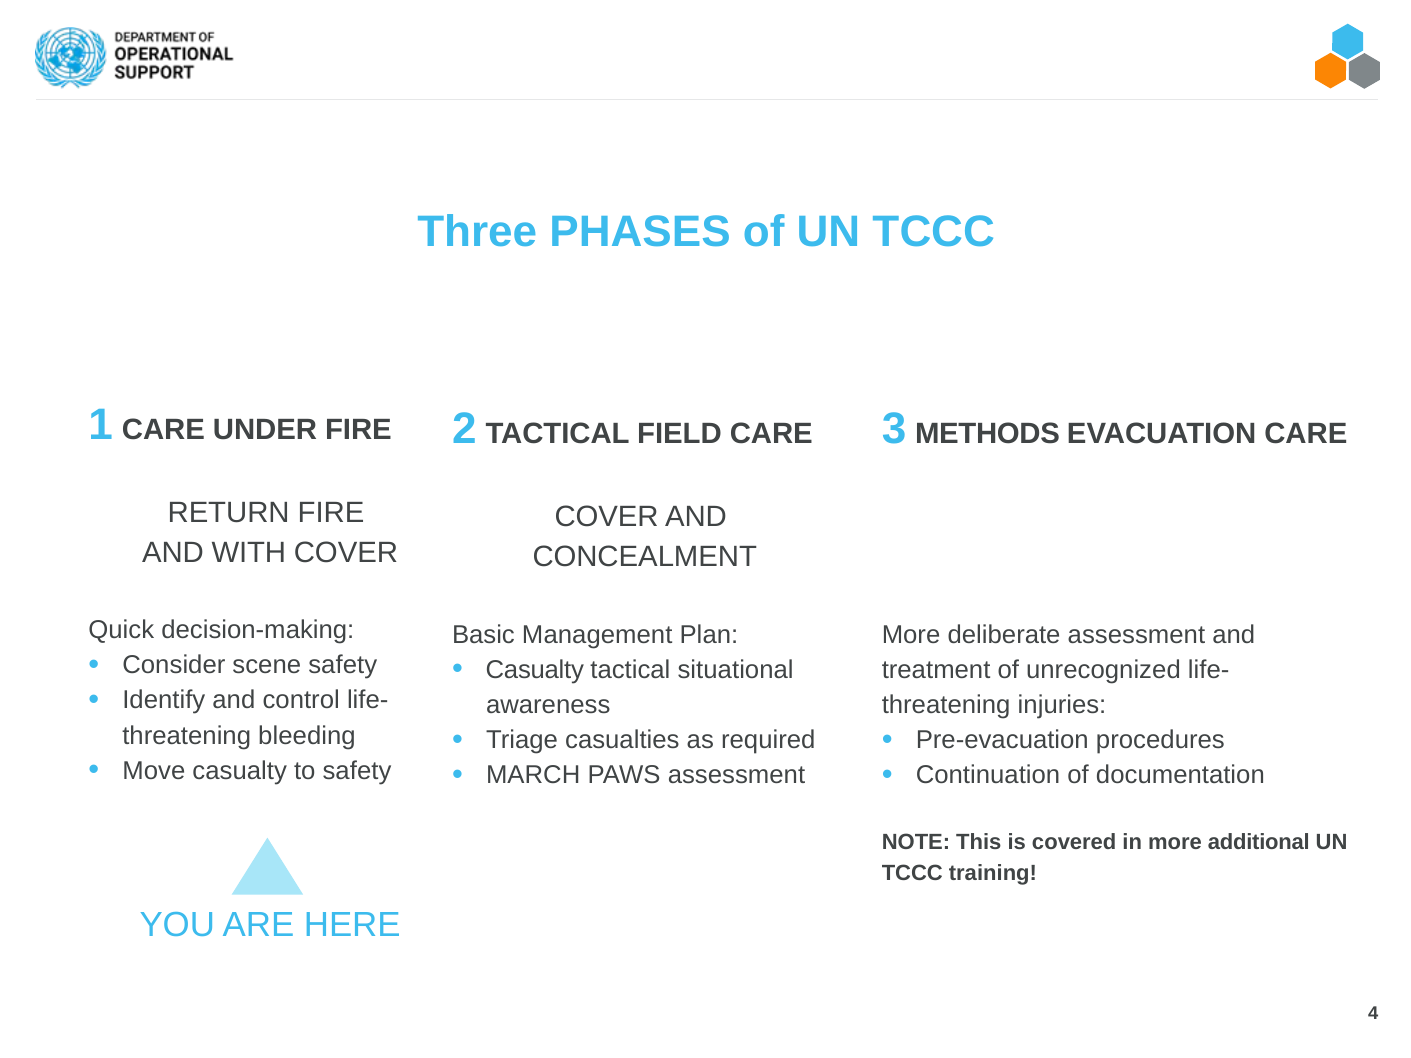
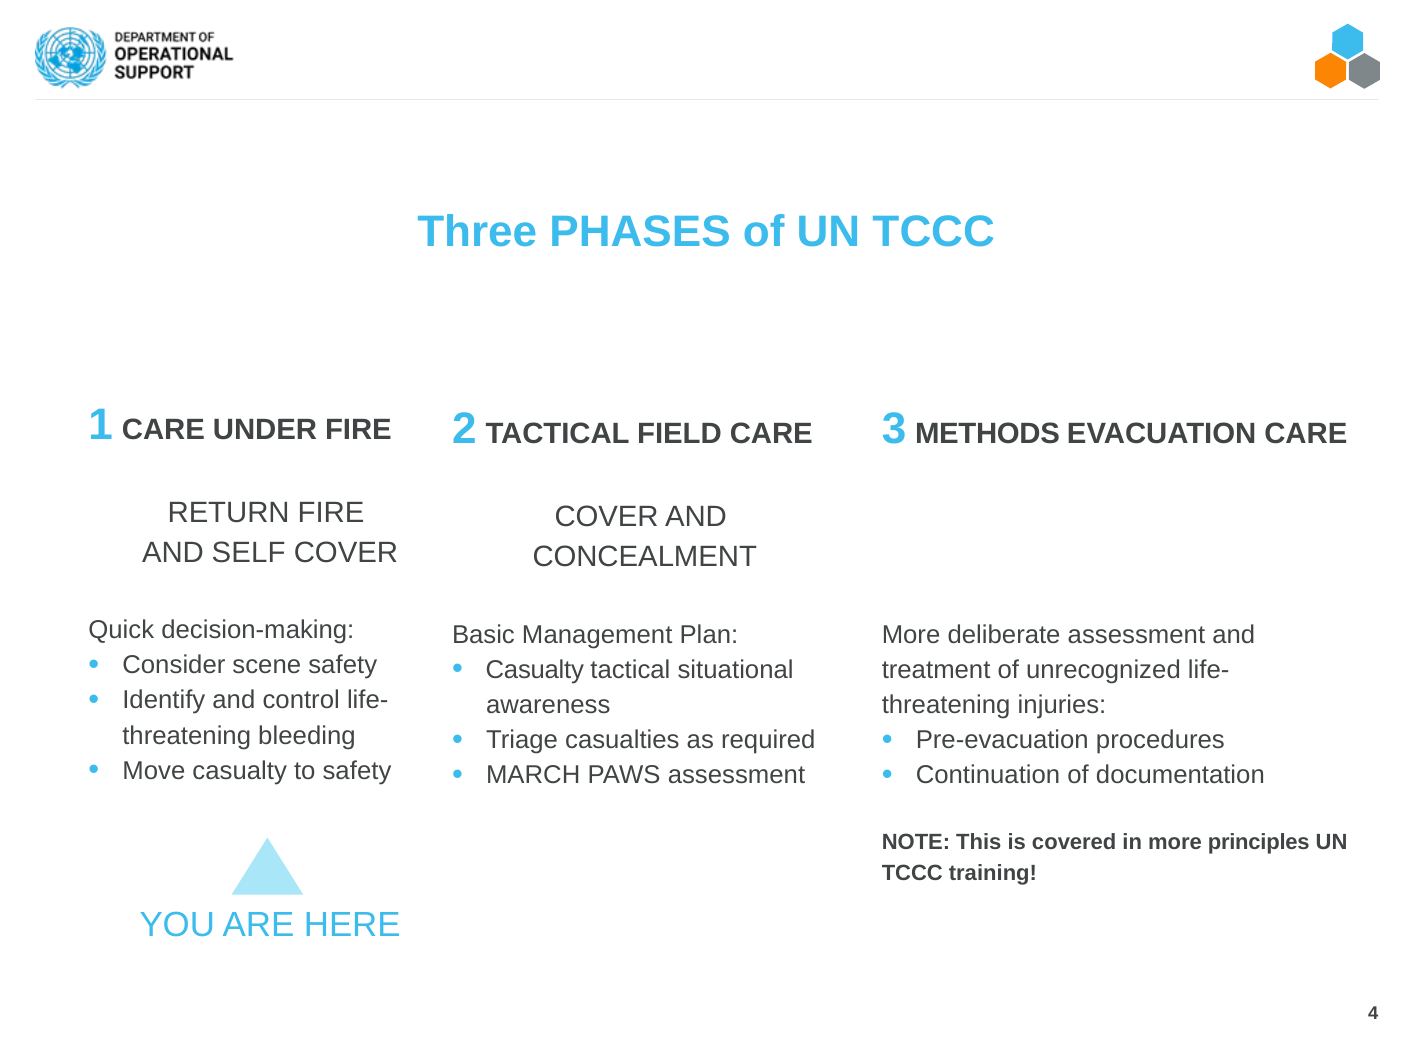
WITH: WITH -> SELF (249, 553)
additional: additional -> principles (1259, 843)
